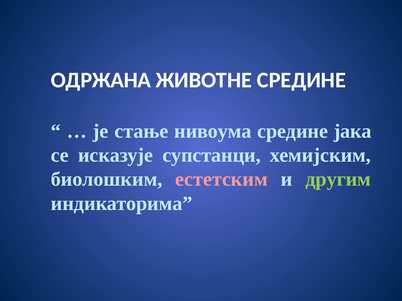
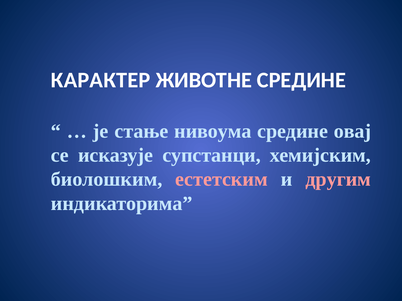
ОДРЖАНА: ОДРЖАНА -> КАРАКТЕР (101, 80)
јака: јака -> овај (353, 131)
другим colour: light green -> pink (338, 180)
